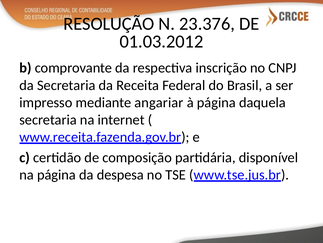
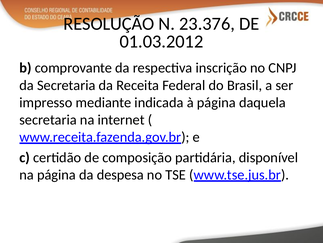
angariar: angariar -> indicada (159, 102)
